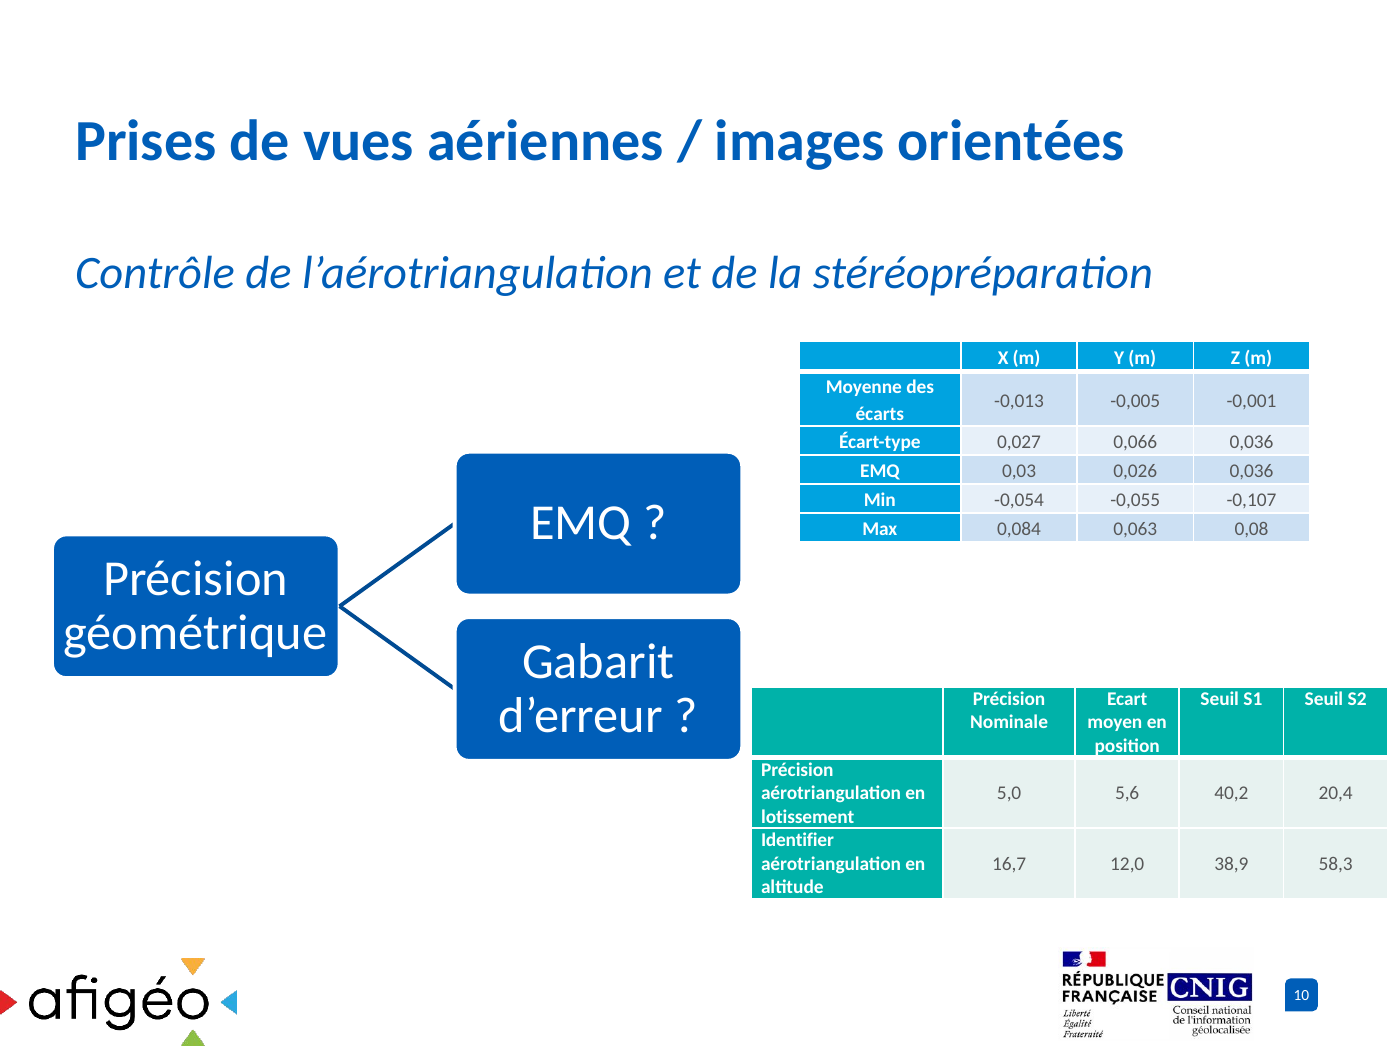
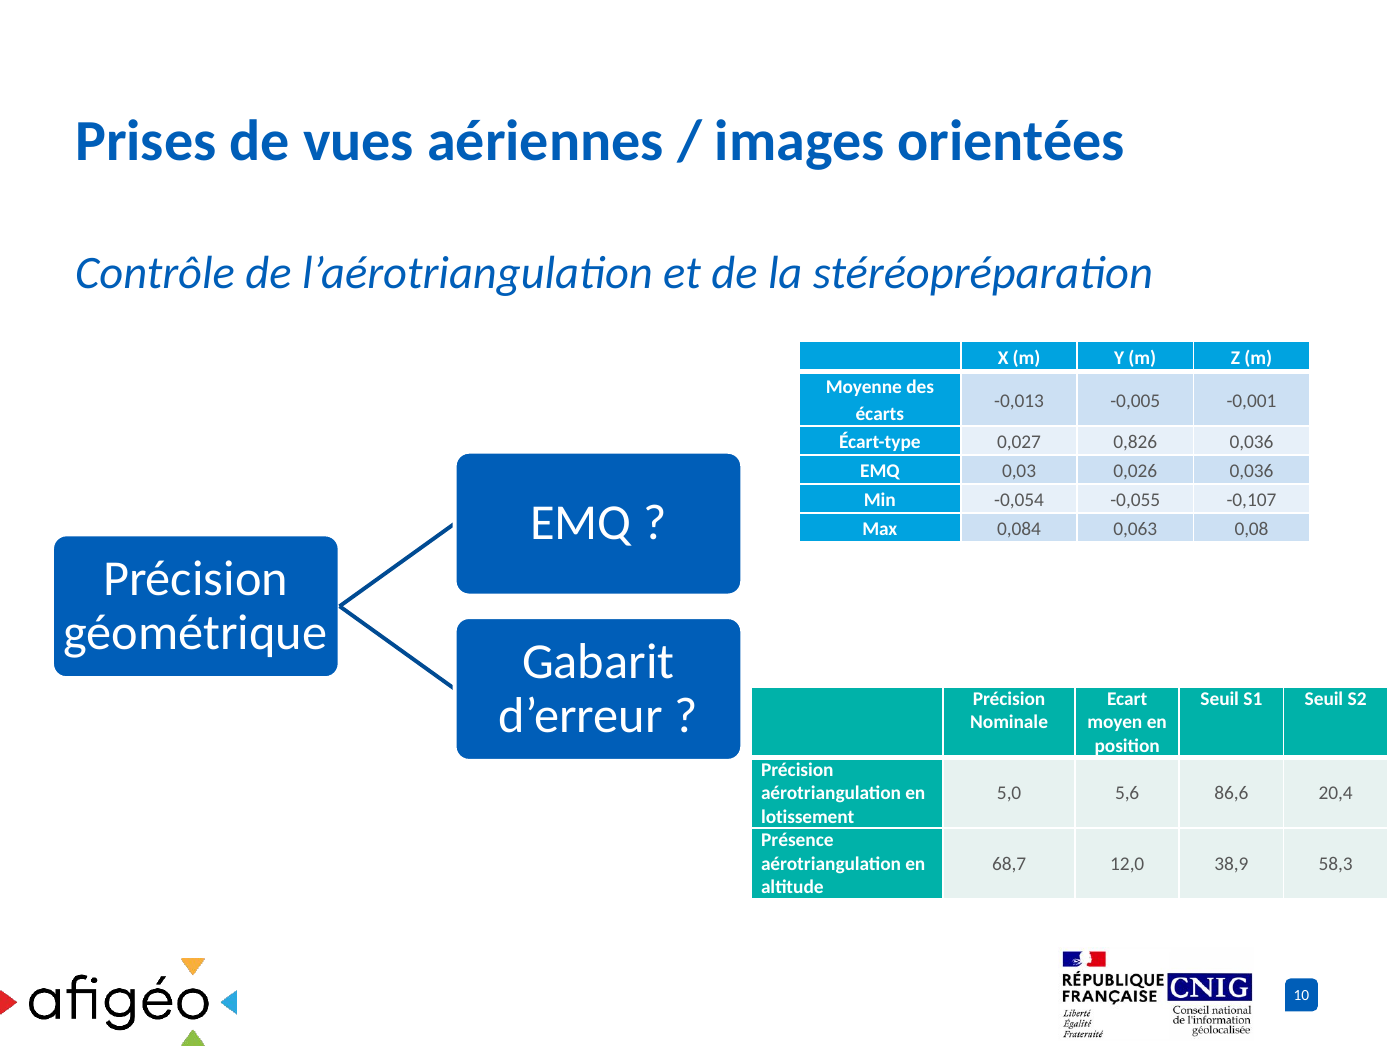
0,066: 0,066 -> 0,826 (1135, 442)
40,2: 40,2 -> 86,6 (1231, 793)
Identifier: Identifier -> Présence (797, 840)
16,7: 16,7 -> 68,7 (1009, 864)
